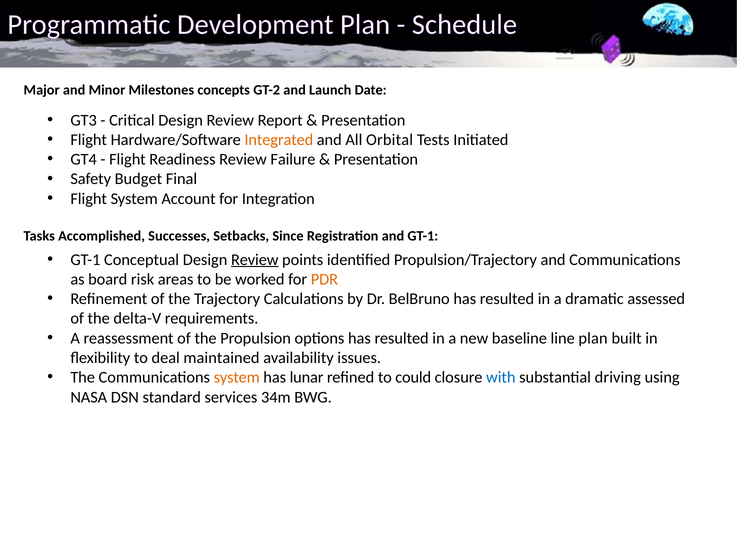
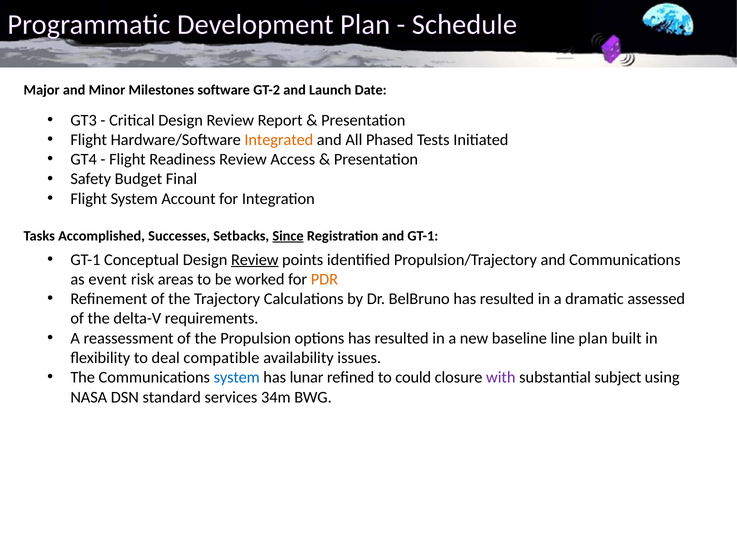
concepts: concepts -> software (224, 90)
Orbital: Orbital -> Phased (390, 140)
Failure: Failure -> Access (293, 159)
Since underline: none -> present (288, 236)
board: board -> event (108, 279)
maintained: maintained -> compatible (221, 358)
system colour: orange -> blue (237, 377)
with colour: blue -> purple (501, 377)
driving: driving -> subject (618, 377)
